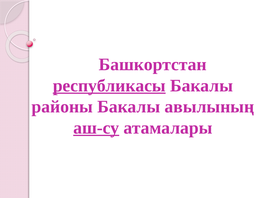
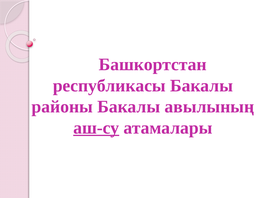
республикасы underline: present -> none (109, 86)
